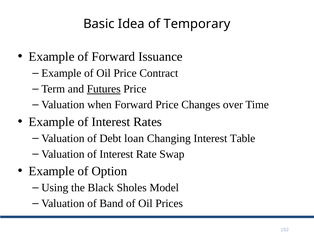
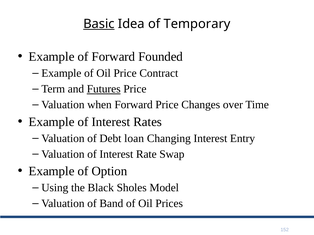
Basic underline: none -> present (99, 24)
Issuance: Issuance -> Founded (161, 57)
Table: Table -> Entry (243, 139)
